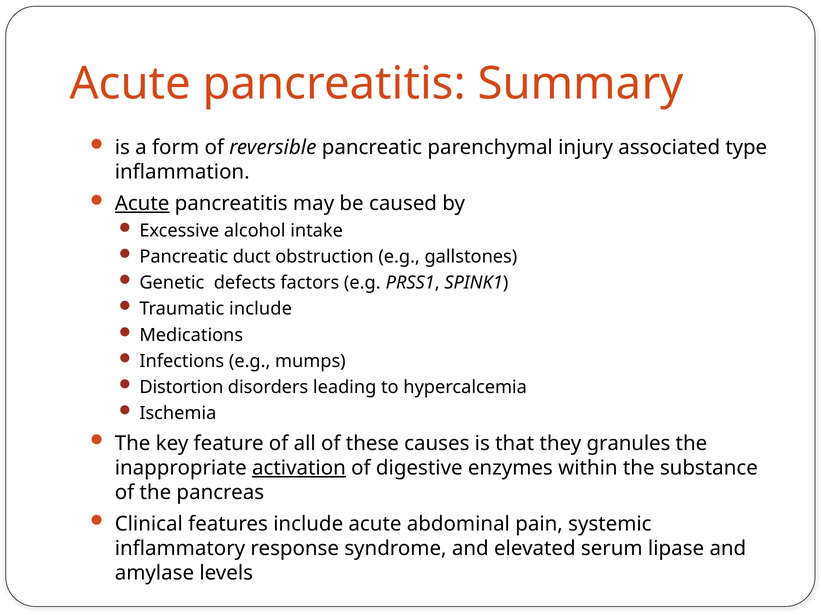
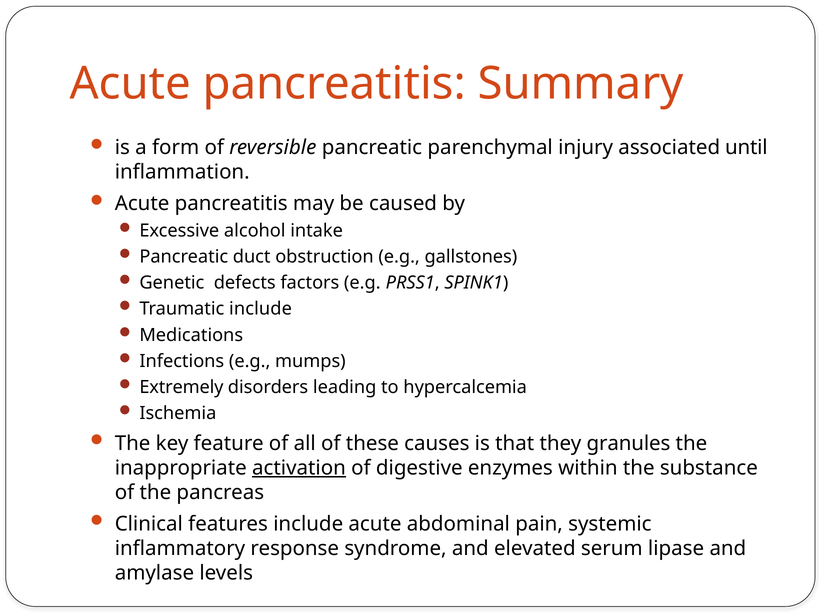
type: type -> until (746, 148)
Acute underline: present -> none (142, 204)
Distortion: Distortion -> Extremely (181, 388)
